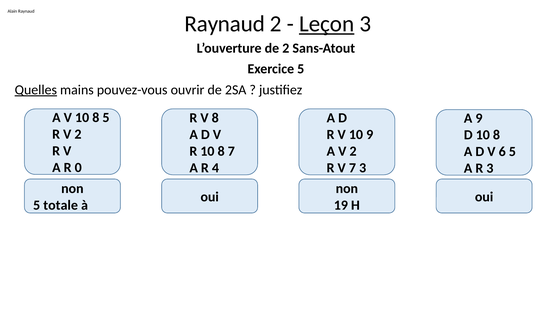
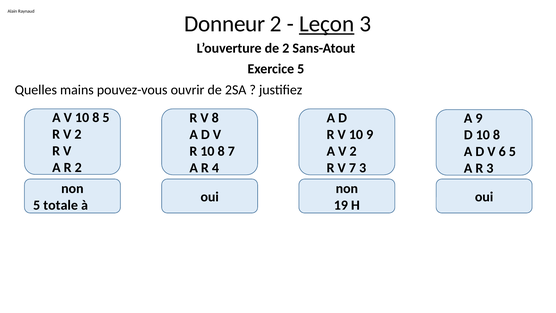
Raynaud: Raynaud -> Donneur (225, 24)
Quelles underline: present -> none (36, 90)
R 0: 0 -> 2 (78, 168)
